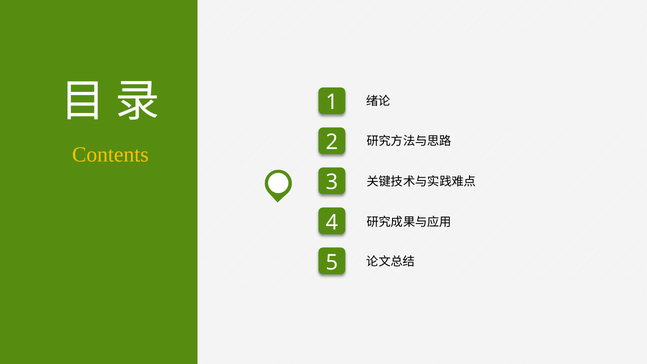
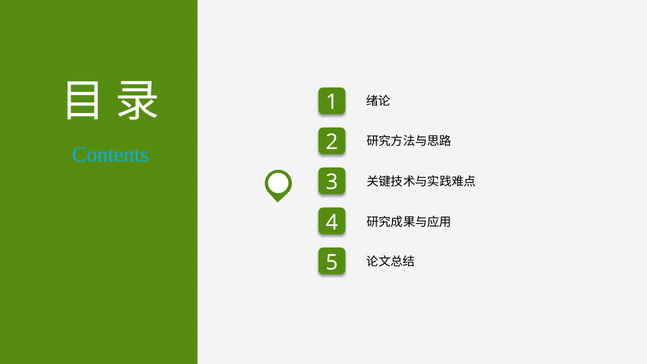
Contents colour: yellow -> light blue (110, 154)
